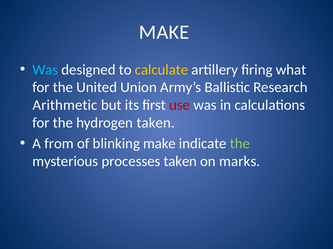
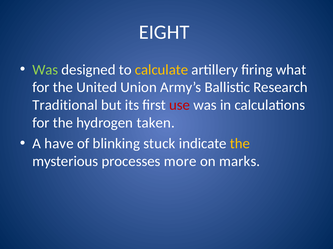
MAKE: MAKE -> EIGHT (164, 32)
Was colour: light blue -> light green (45, 70)
Arithmetic: Arithmetic -> Traditional (65, 105)
from: from -> have (59, 144)
blinking make: make -> stuck (159, 144)
the colour: light green -> yellow (240, 144)
processes taken: taken -> more (180, 162)
